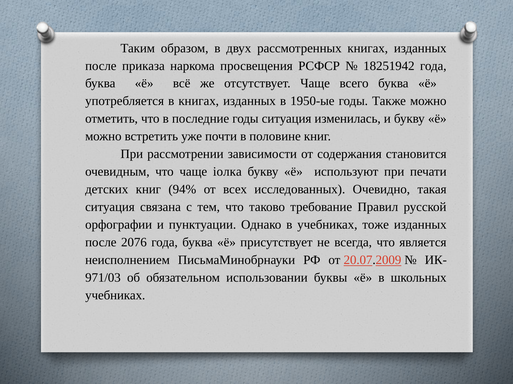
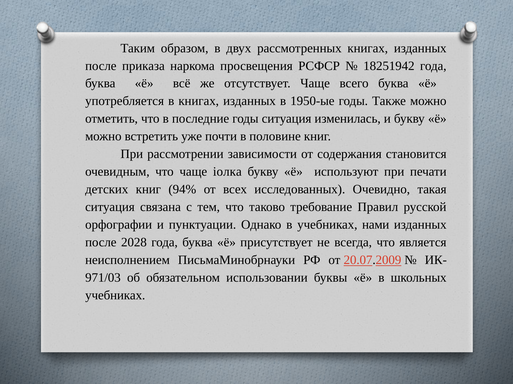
тоже: тоже -> нами (376, 225)
2076: 2076 -> 2028 (134, 243)
